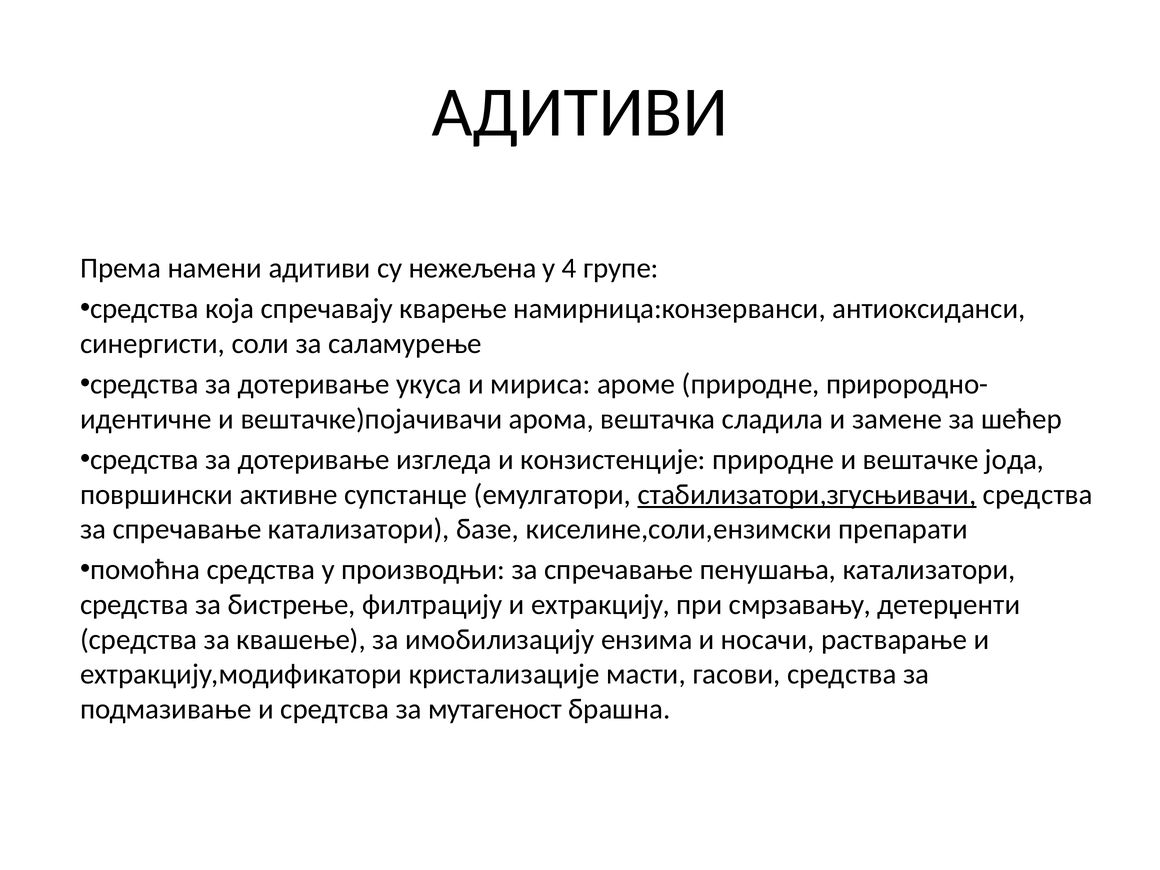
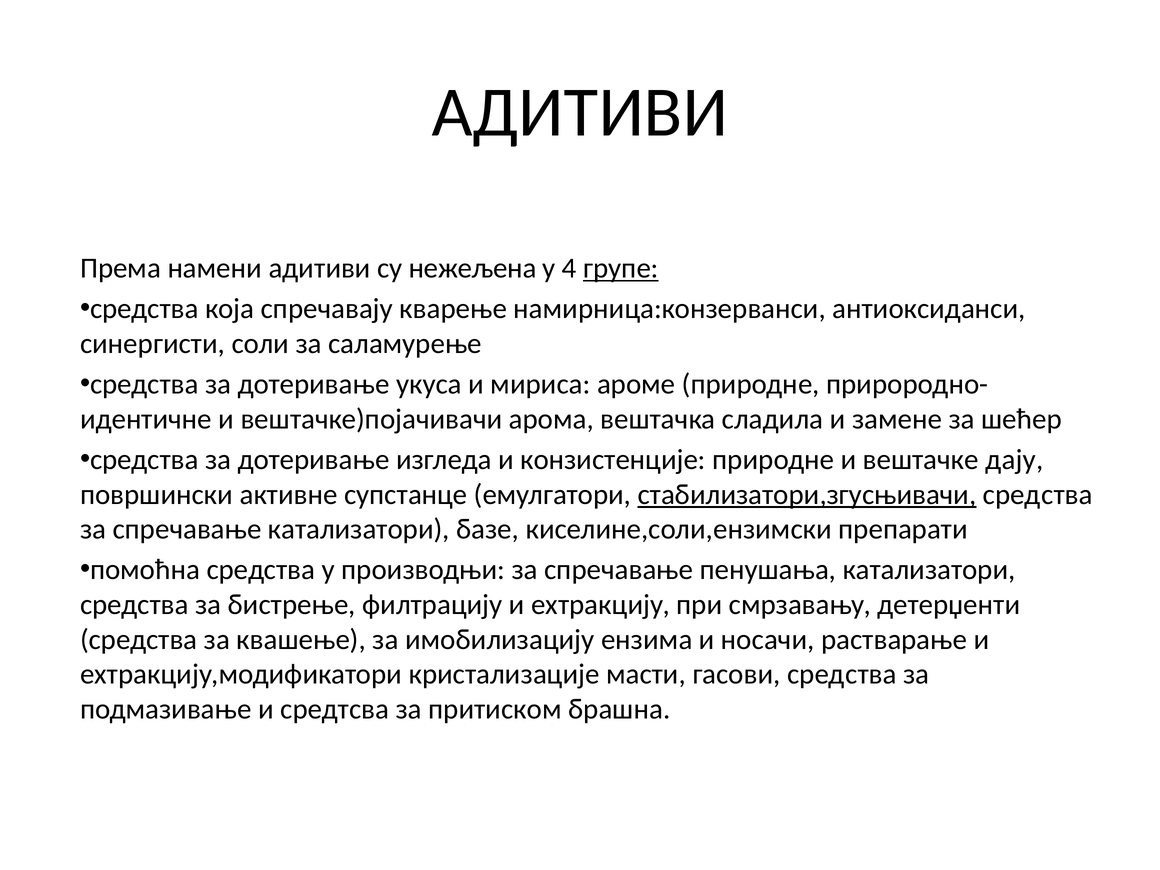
групе underline: none -> present (621, 268)
јода: јода -> дају (1014, 460)
мутагеност: мутагеност -> притиском (495, 709)
